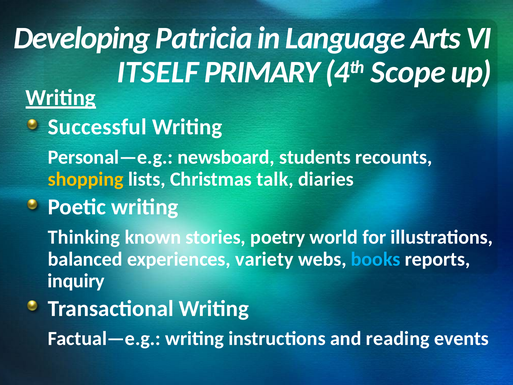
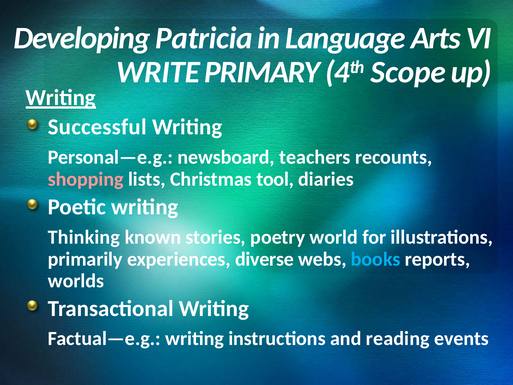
ITSELF: ITSELF -> WRITE (158, 72)
students: students -> teachers (315, 157)
shopping colour: yellow -> pink (86, 179)
talk: talk -> tool (275, 179)
balanced: balanced -> primarily (85, 259)
variety: variety -> diverse (265, 259)
inquiry: inquiry -> worlds (76, 281)
